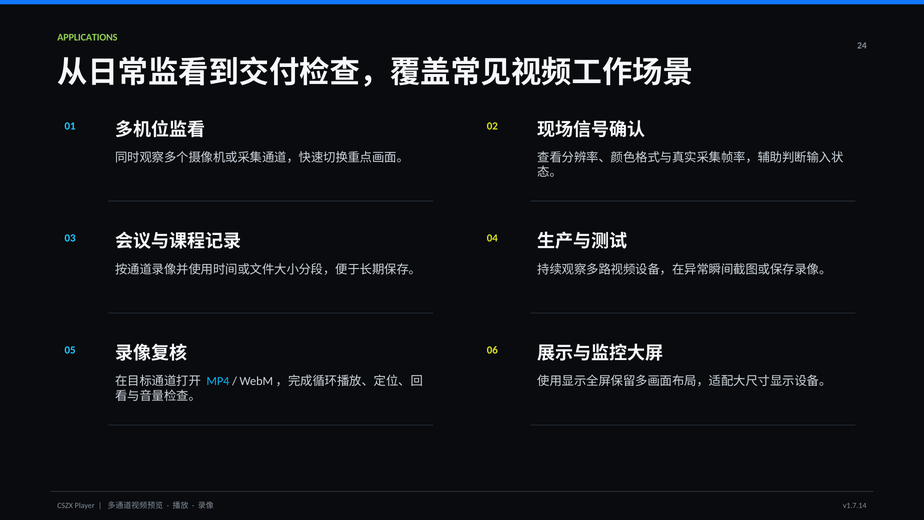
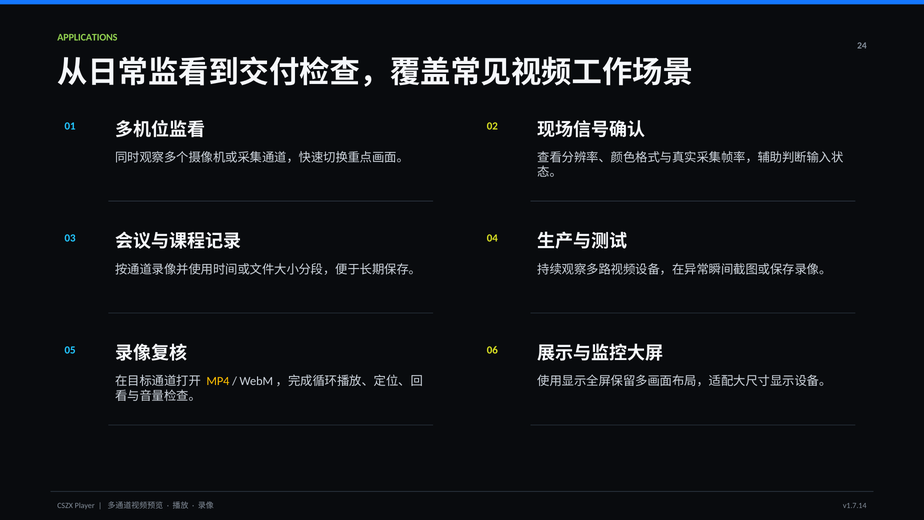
MP4 colour: light blue -> yellow (218, 381)
